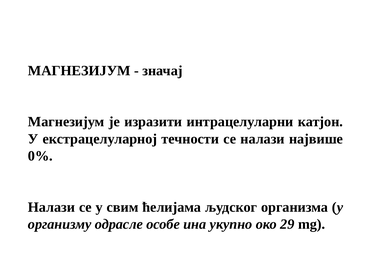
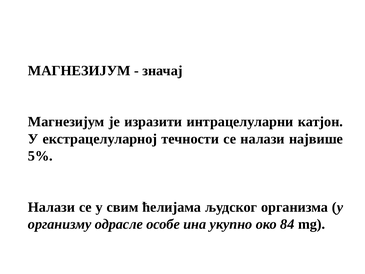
0%: 0% -> 5% (40, 156)
29: 29 -> 84 (287, 224)
